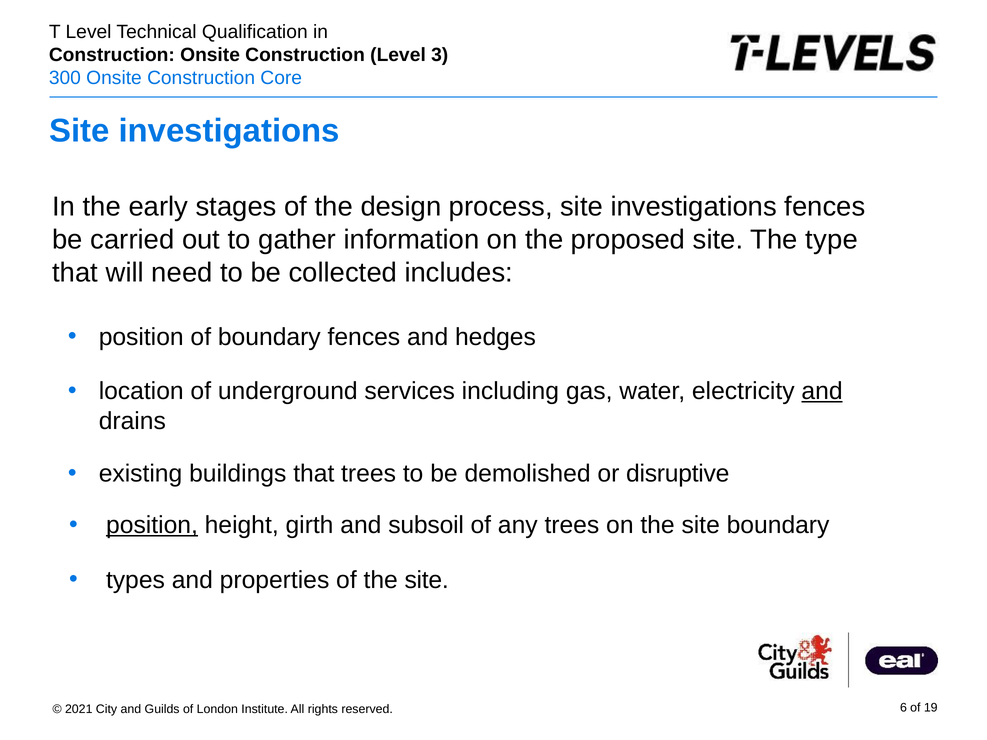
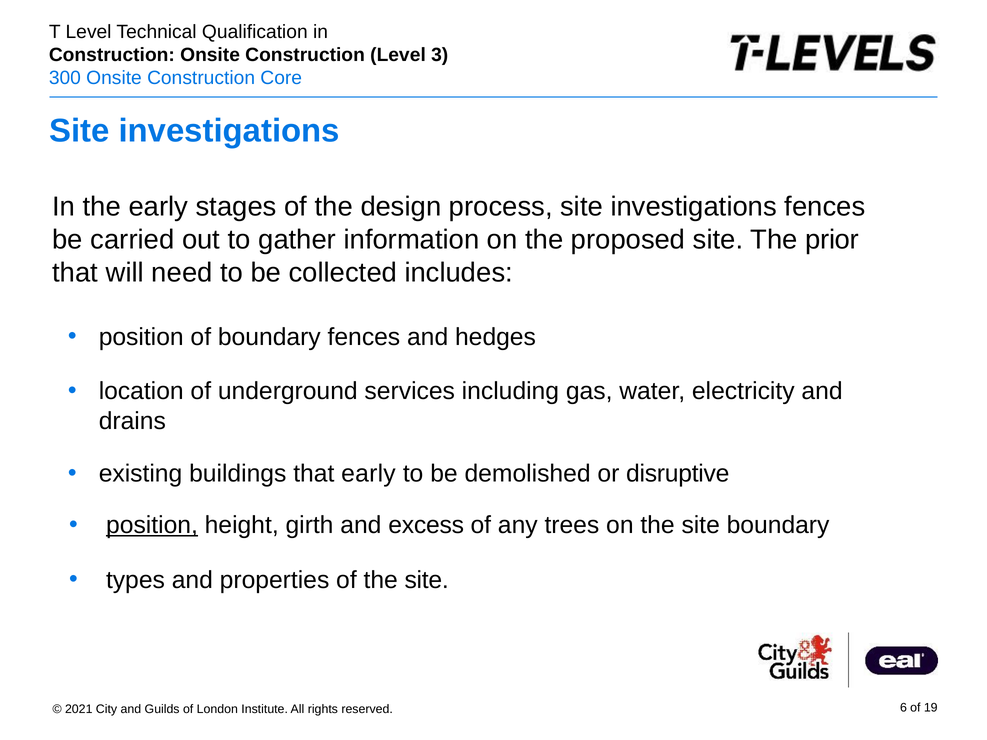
type: type -> prior (832, 240)
and underline: present -> none (822, 391)
that trees: trees -> early (368, 474)
subsoil: subsoil -> excess (426, 525)
